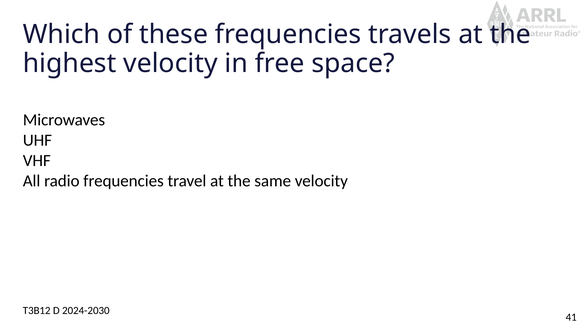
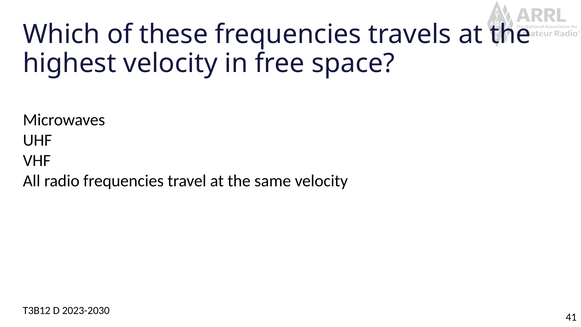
2024-2030: 2024-2030 -> 2023-2030 (86, 310)
